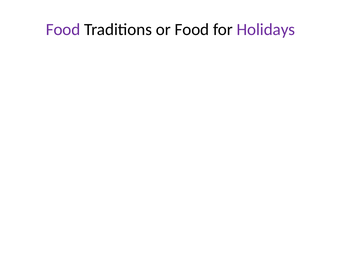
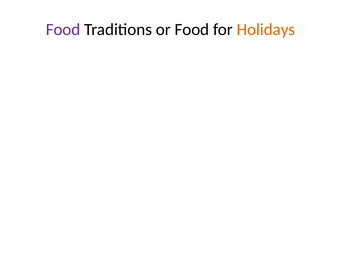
Holidays colour: purple -> orange (266, 30)
